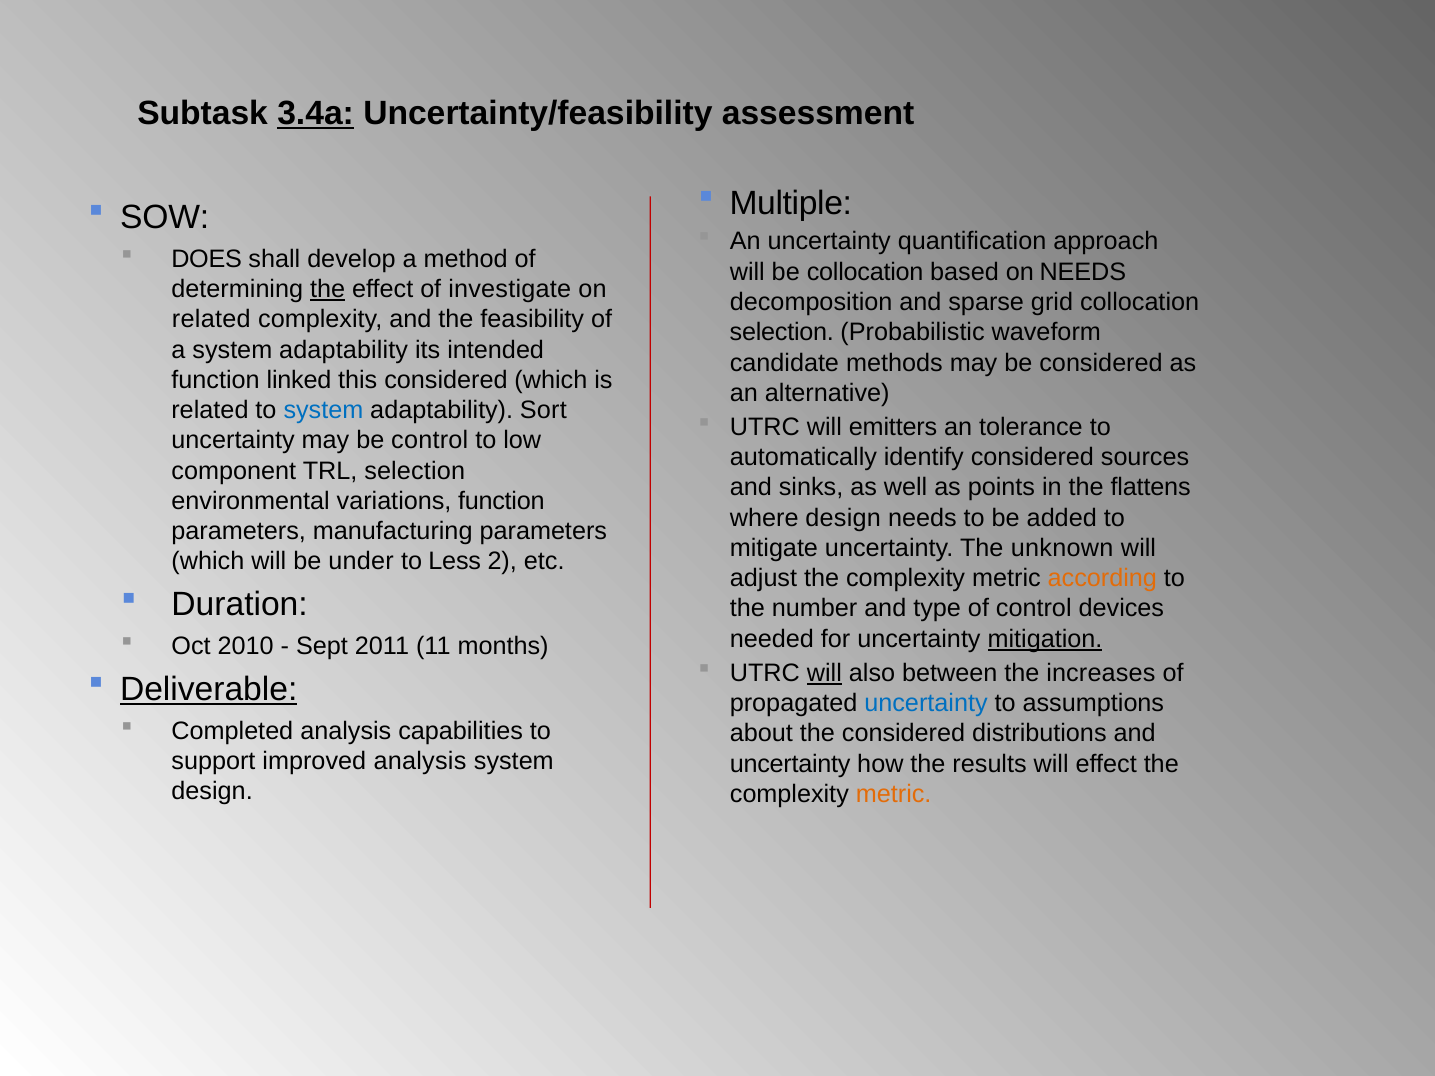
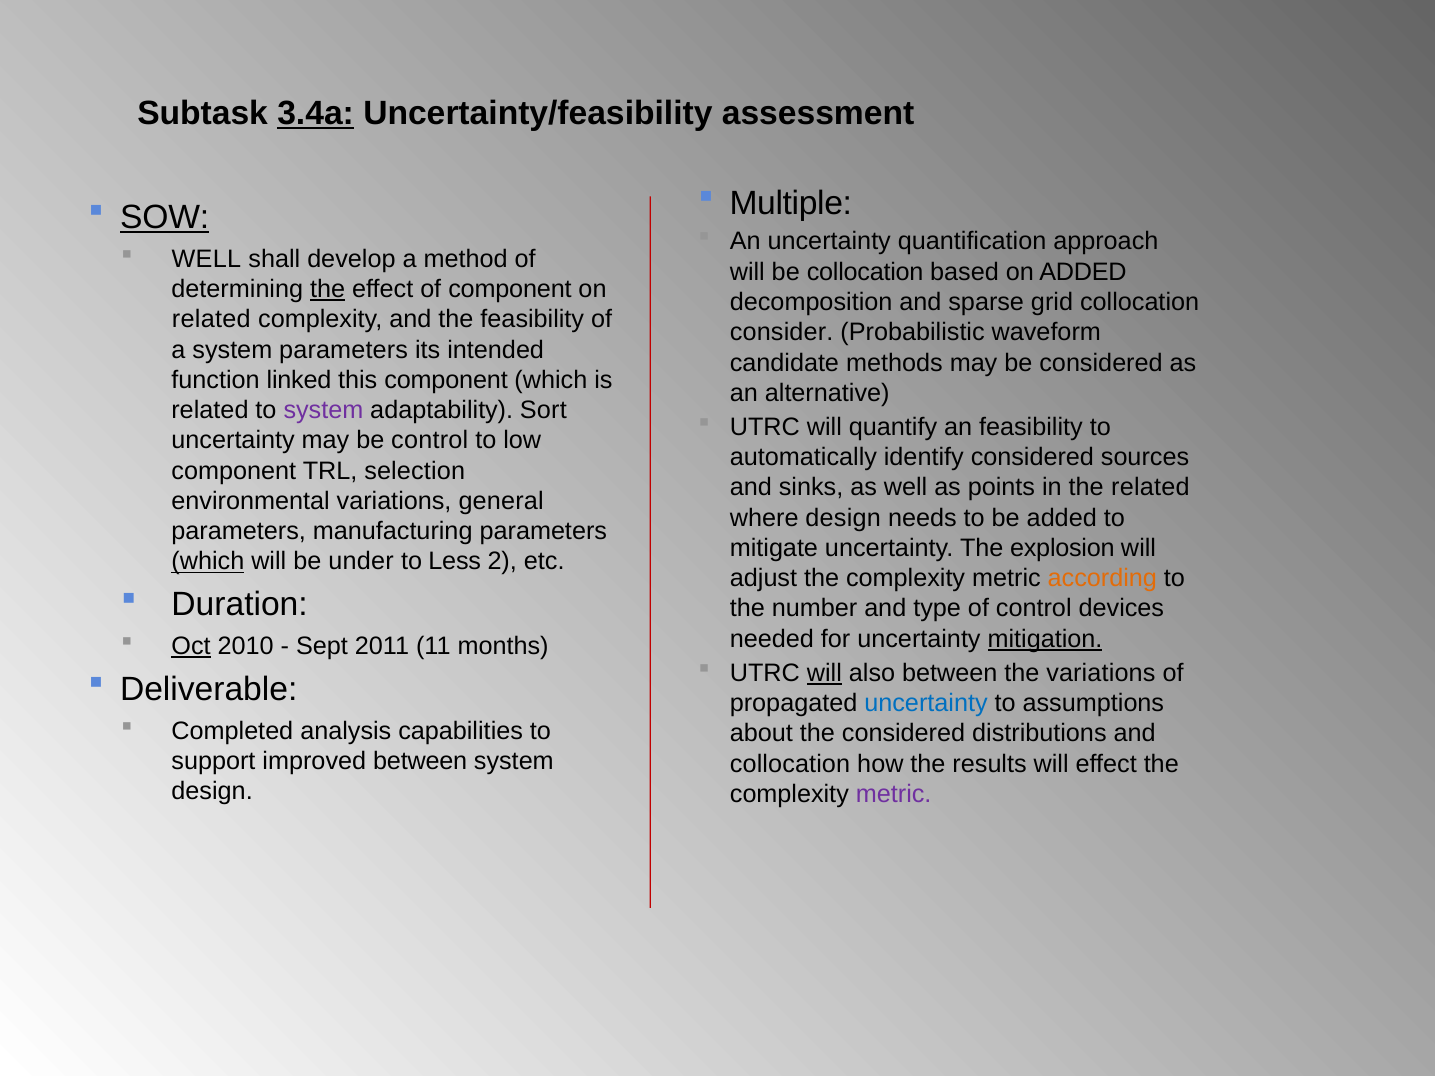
SOW underline: none -> present (165, 217)
DOES: DOES -> WELL (206, 259)
on NEEDS: NEEDS -> ADDED (1083, 272)
of investigate: investigate -> component (510, 289)
selection: selection -> consider (782, 333)
a system adaptability: adaptability -> parameters (344, 350)
this considered: considered -> component (446, 380)
system colour: blue -> purple (323, 410)
emitters: emitters -> quantify (893, 427)
an tolerance: tolerance -> feasibility (1031, 427)
the flattens: flattens -> related (1150, 488)
variations function: function -> general (501, 501)
unknown: unknown -> explosion (1062, 548)
which underline: none -> present (208, 562)
Oct underline: none -> present (191, 646)
the increases: increases -> variations (1101, 673)
Deliverable underline: present -> none (209, 689)
improved analysis: analysis -> between (420, 761)
uncertainty: uncertainty -> collocation (790, 764)
metric colour: orange -> purple (894, 794)
